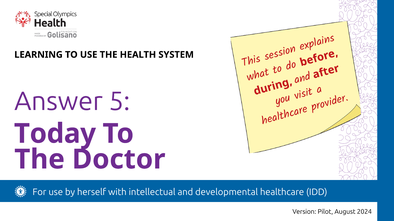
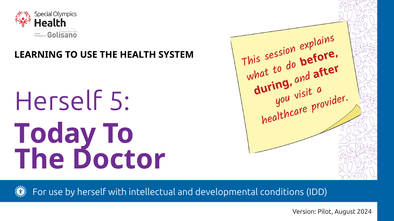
Answer: Answer -> Herself (58, 102)
healthcare: healthcare -> conditions (282, 193)
